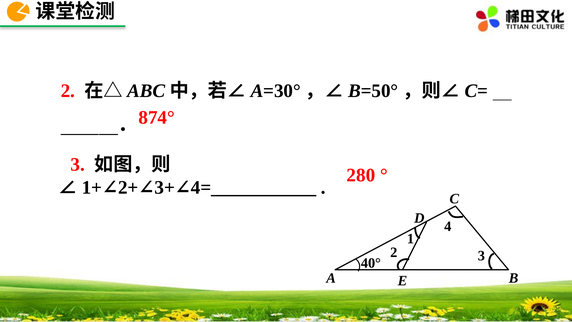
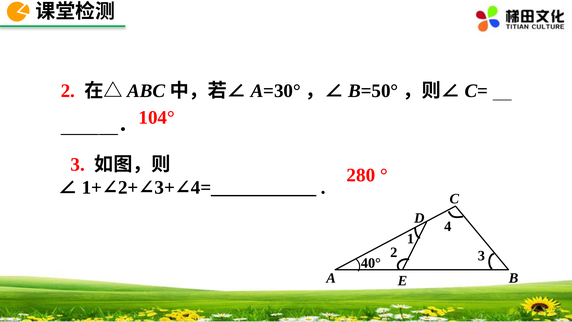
874°: 874° -> 104° (157, 118)
